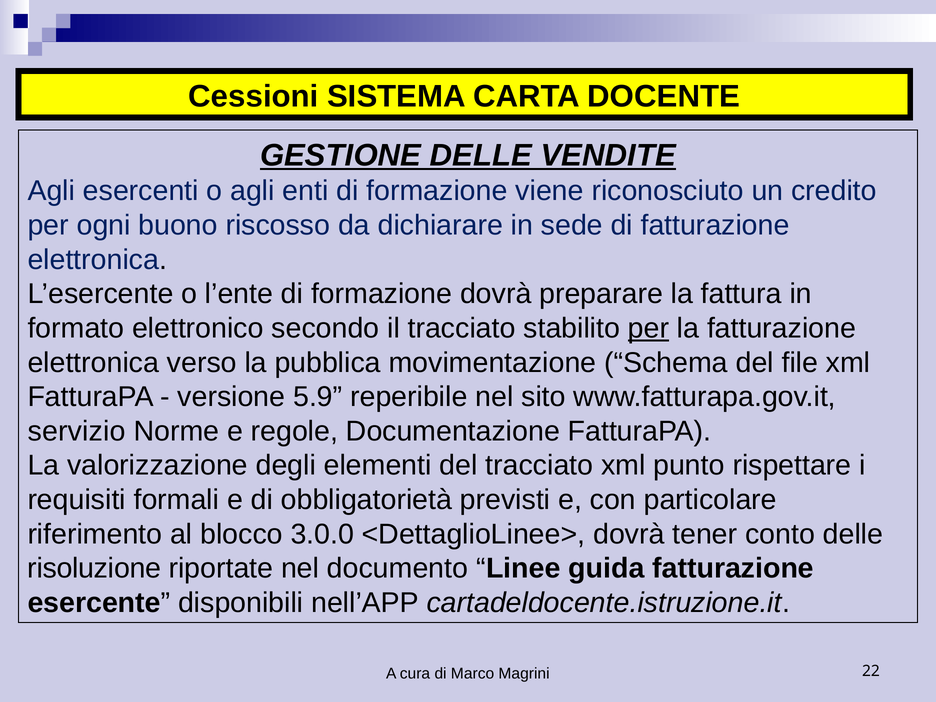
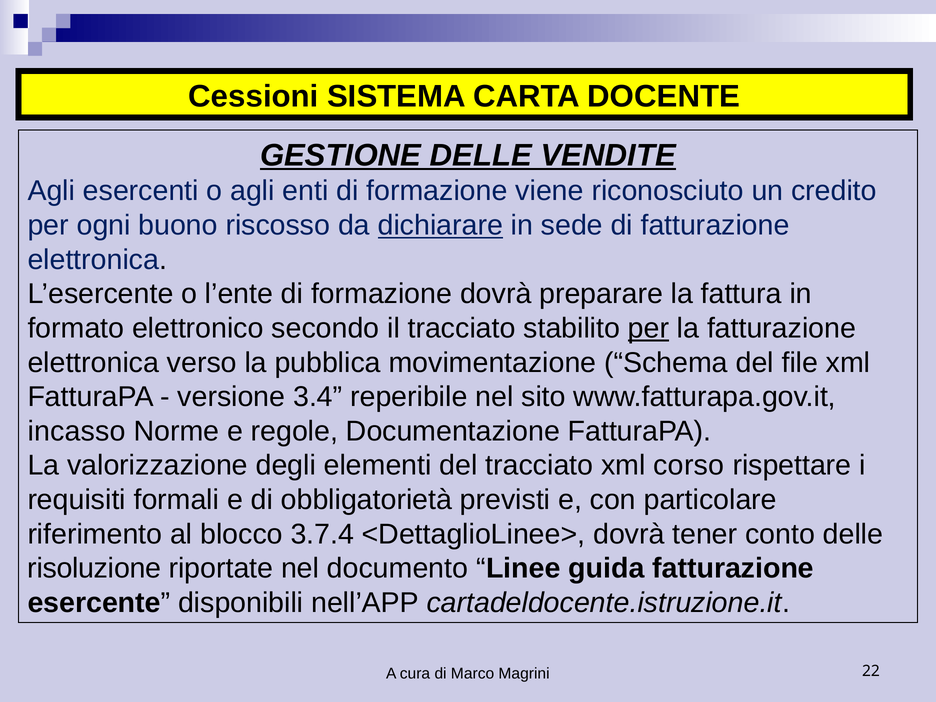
dichiarare underline: none -> present (440, 225)
5.9: 5.9 -> 3.4 (318, 397)
servizio: servizio -> incasso (77, 431)
punto: punto -> corso (689, 465)
3.0.0: 3.0.0 -> 3.7.4 (322, 534)
